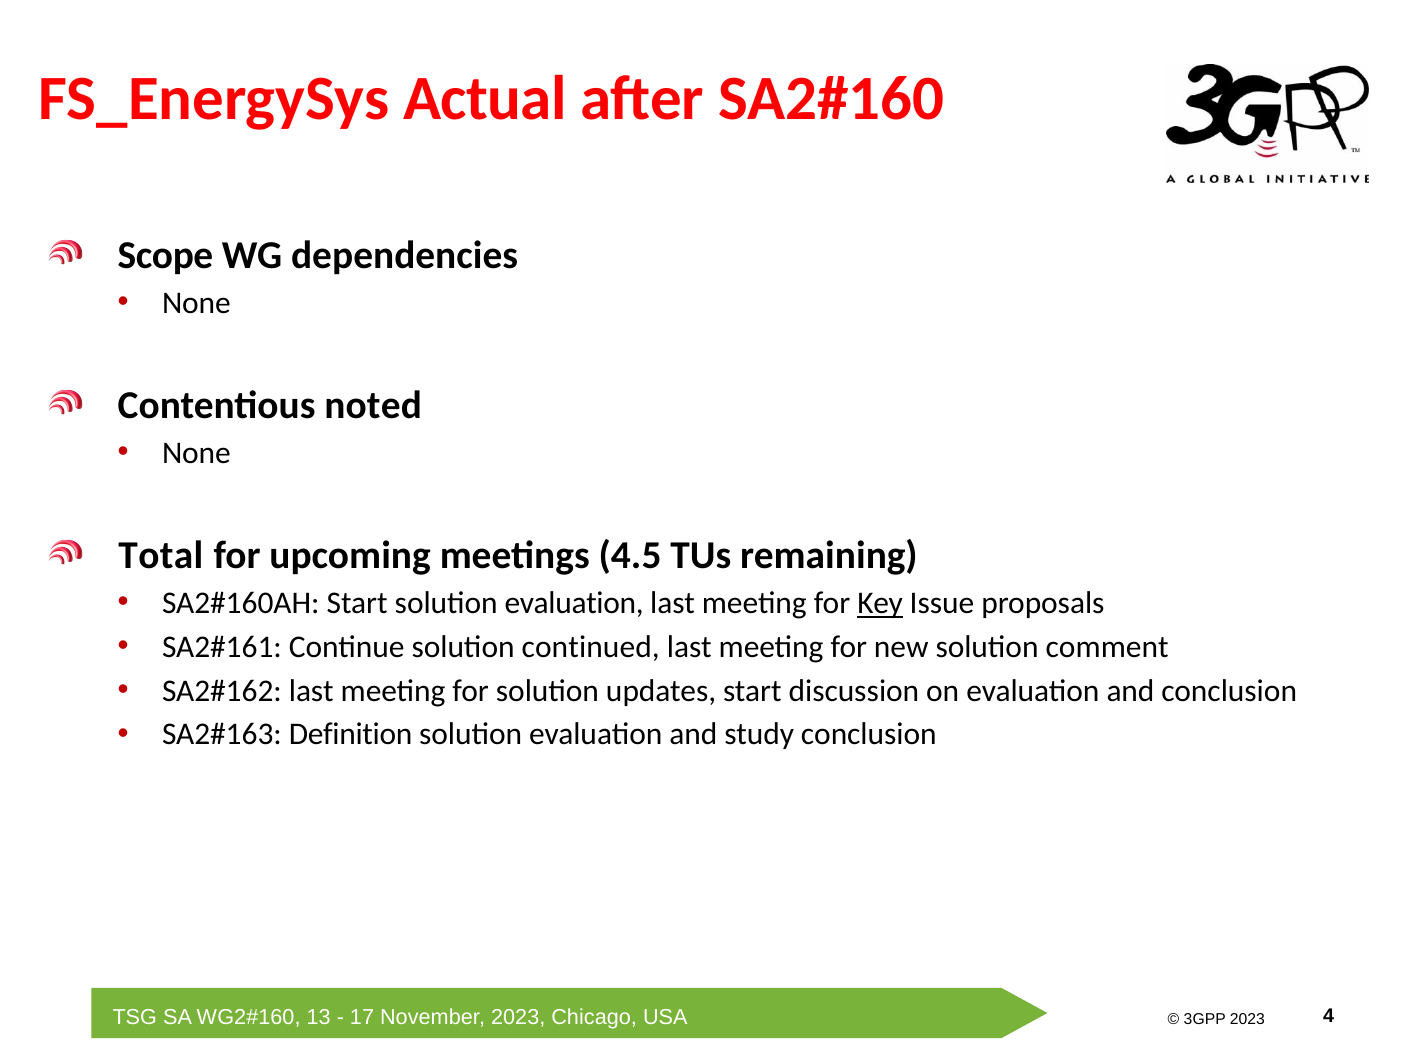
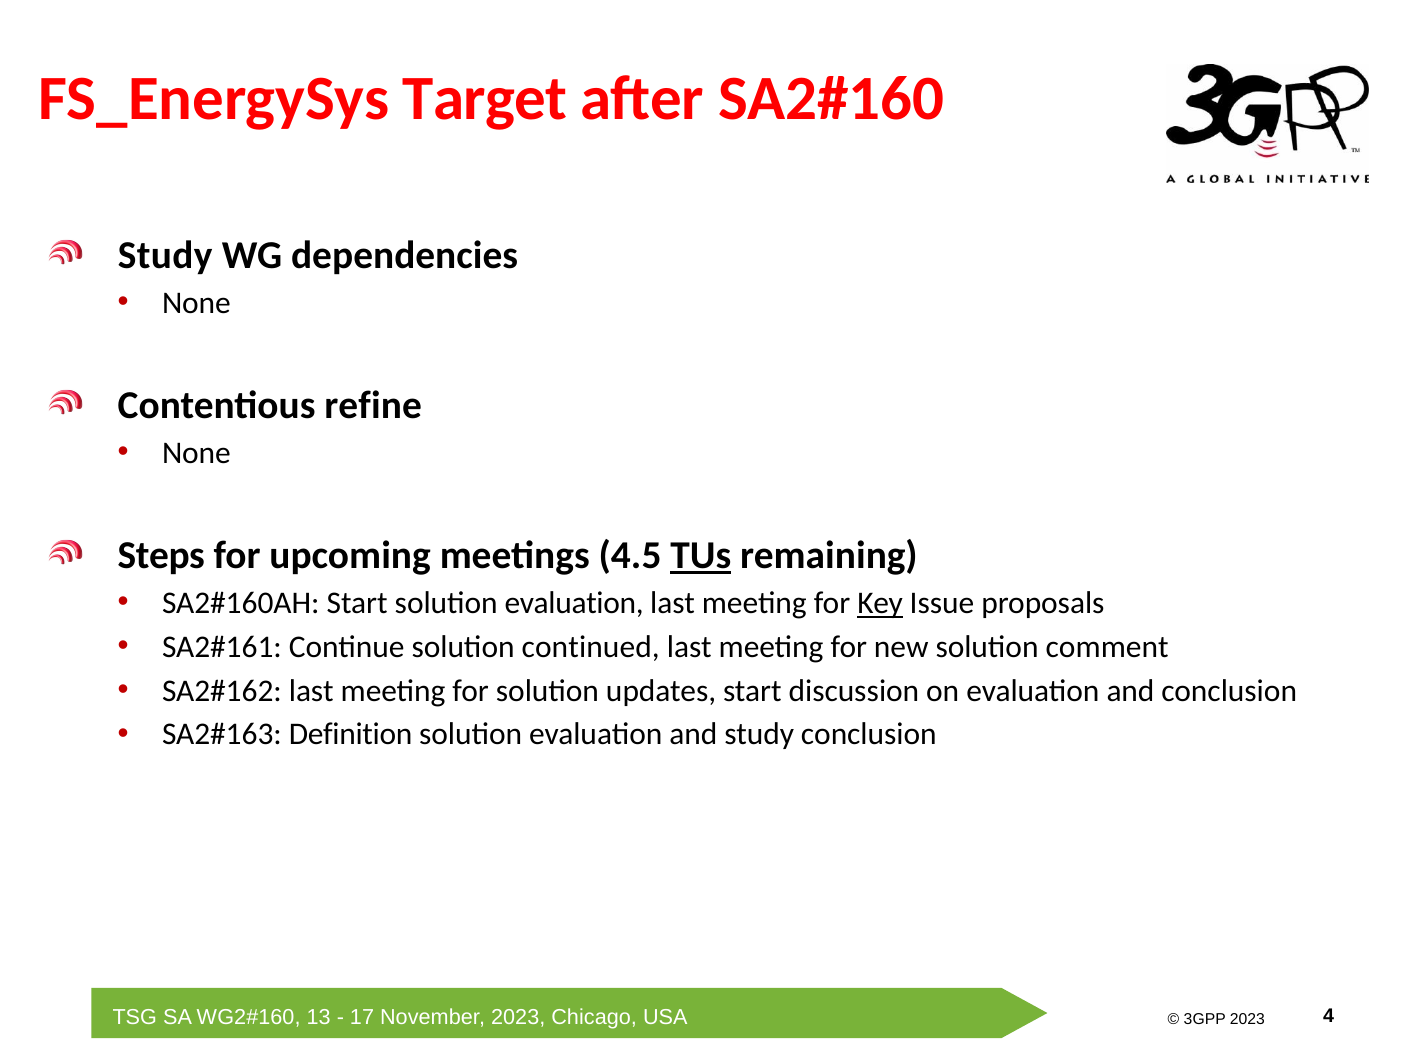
Actual: Actual -> Target (485, 98)
Scope: Scope -> Study (165, 255)
noted: noted -> refine (373, 405)
Total: Total -> Steps (161, 555)
TUs underline: none -> present (701, 555)
